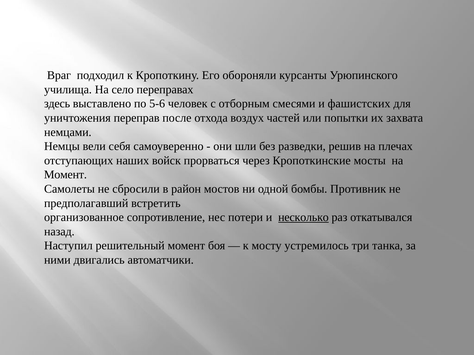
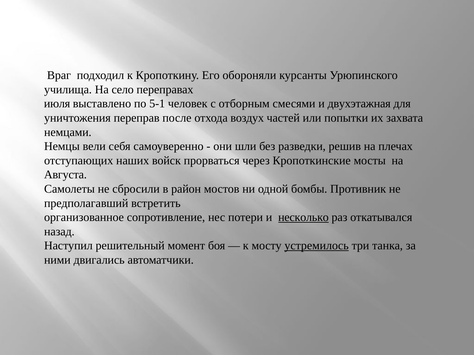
здесь: здесь -> июля (57, 104)
5-6: 5-6 -> 5-1 (157, 104)
фашистских: фашистских -> двухэтажная (359, 104)
Момент: Момент -> Августа (65, 175)
устремилось underline: none -> present (317, 246)
